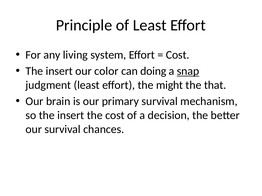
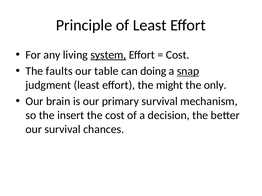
system underline: none -> present (108, 55)
insert: insert -> faults (59, 71)
color: color -> table (106, 71)
that: that -> only (215, 85)
